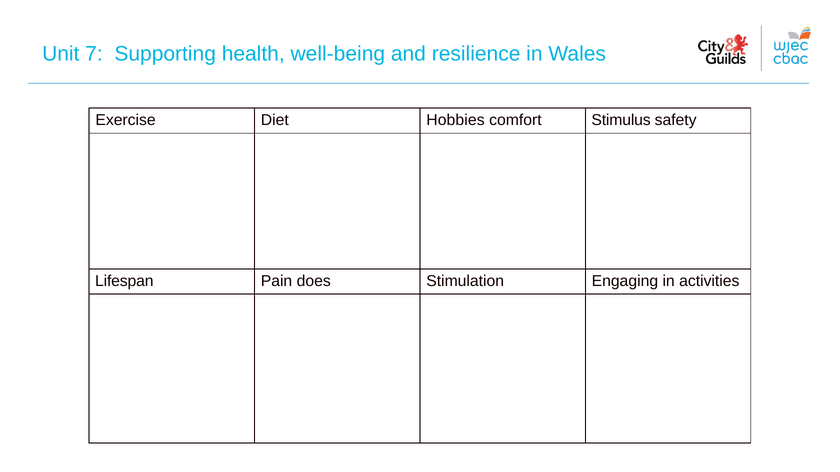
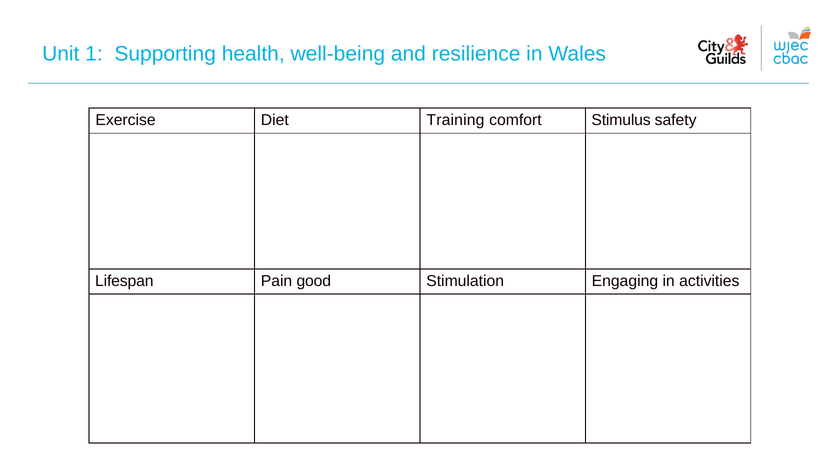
7: 7 -> 1 (94, 54)
Hobbies: Hobbies -> Training (455, 120)
does: does -> good (314, 281)
